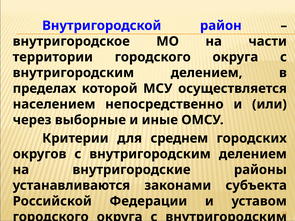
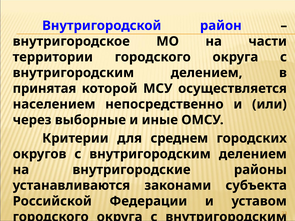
пределах: пределах -> принятая (44, 89)
